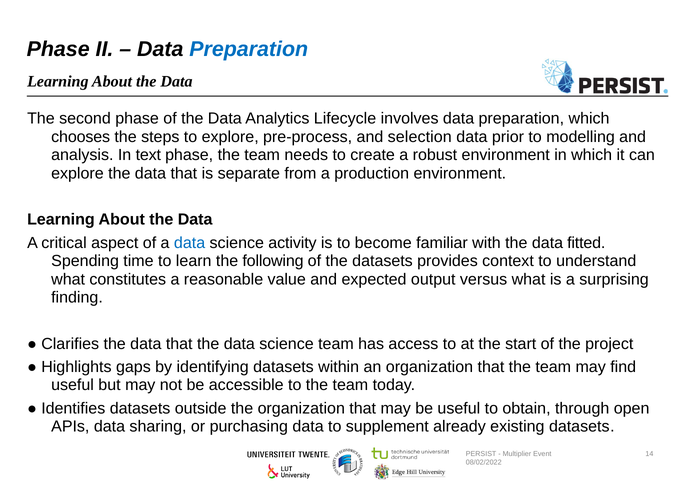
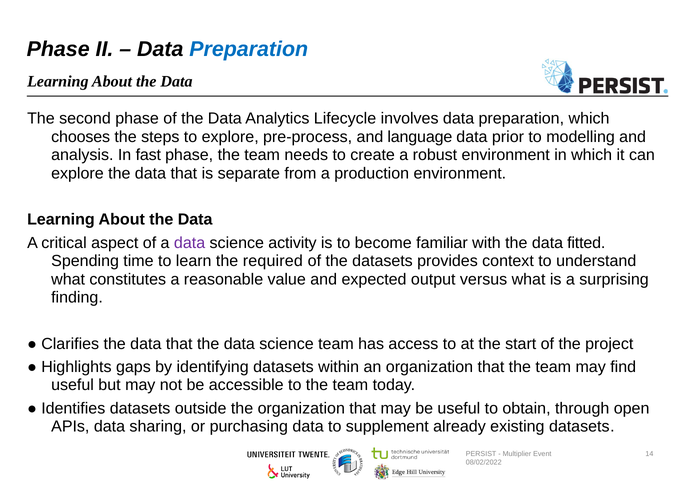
selection: selection -> language (420, 137)
text: text -> fast (148, 155)
data colour: blue -> purple (190, 243)
following: following -> required (273, 261)
